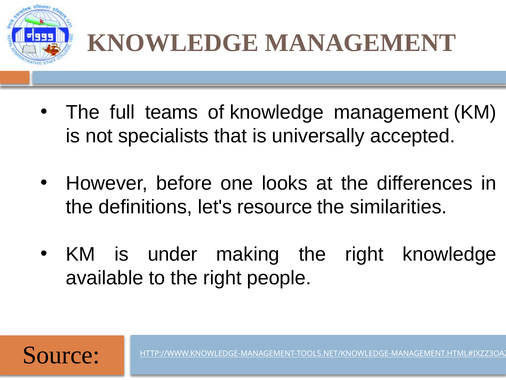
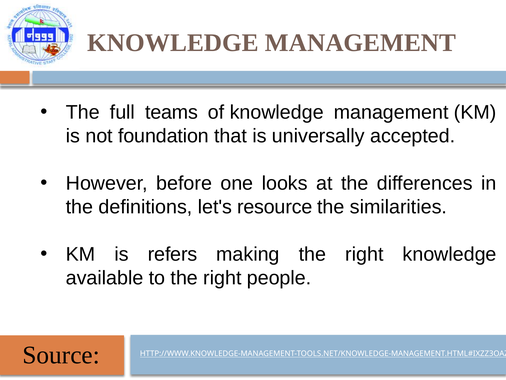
specialists: specialists -> foundation (164, 136)
under: under -> refers (173, 254)
